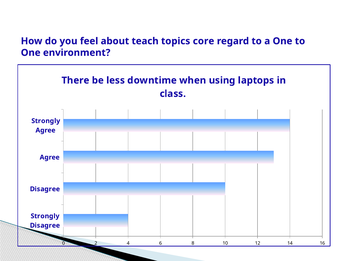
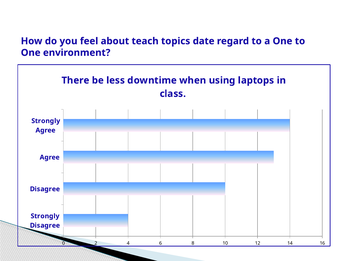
core: core -> date (204, 41)
